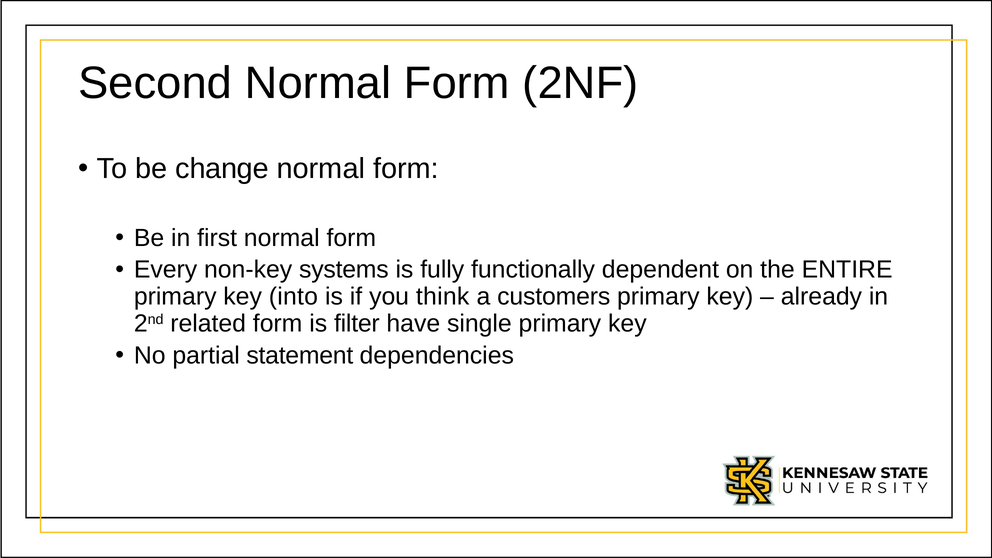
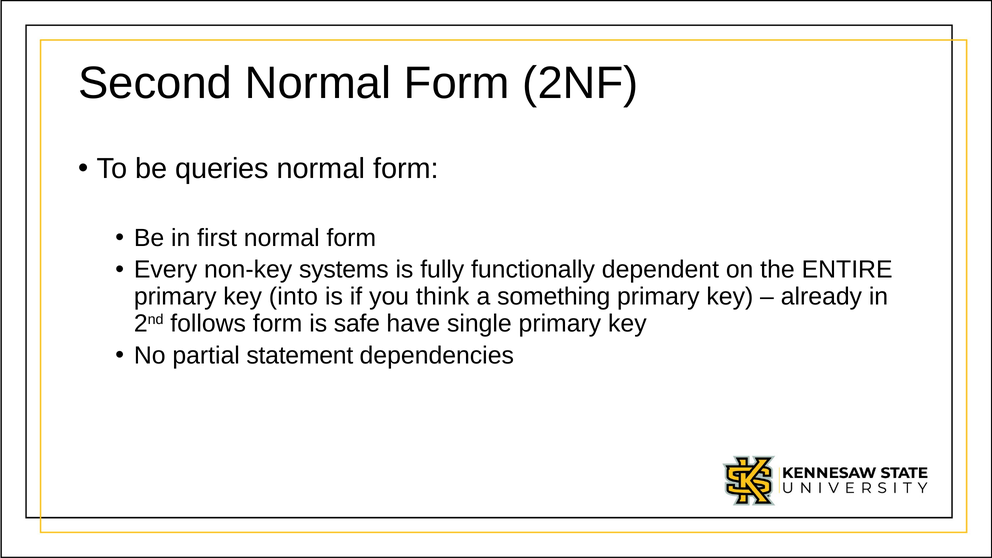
change: change -> queries (222, 169)
customers: customers -> something (554, 297)
related: related -> follows (208, 323)
filter: filter -> safe (357, 323)
